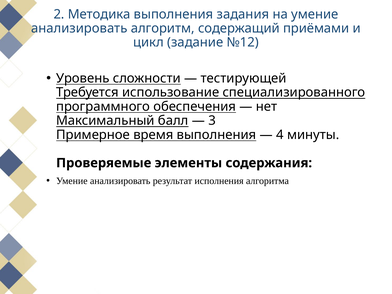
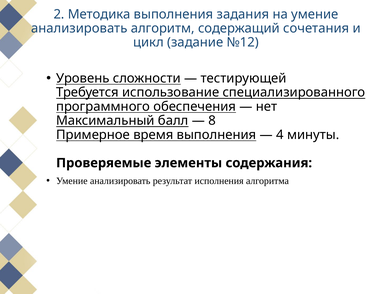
приёмами: приёмами -> сочетания (316, 28)
3: 3 -> 8 (212, 121)
